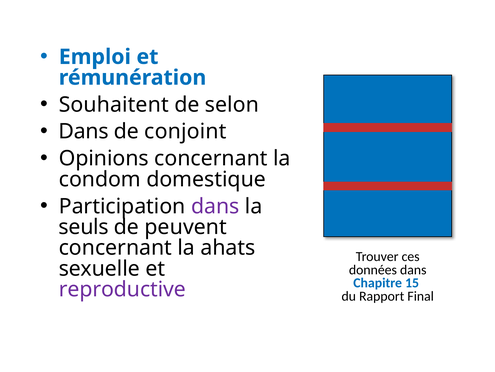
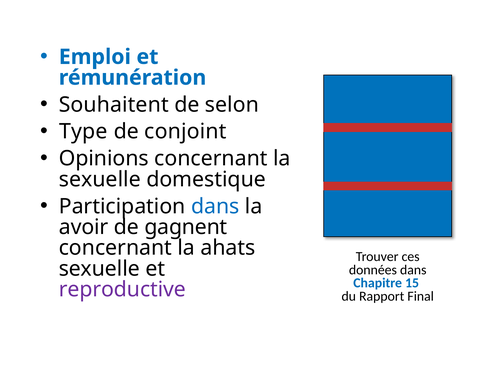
Dans: Dans -> Type (83, 131)
condom: condom -> sexuelle (100, 179)
dans colour: purple -> blue (215, 206)
seuls: seuls -> avoir (84, 227)
peuvent: peuvent -> gagnent (186, 227)
